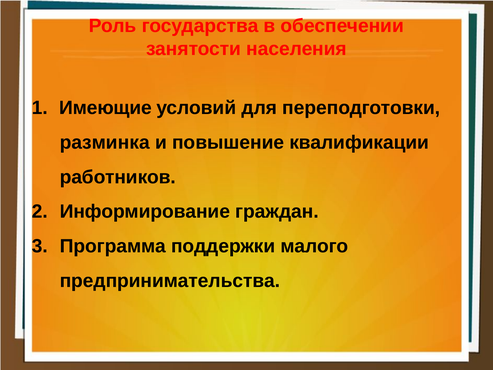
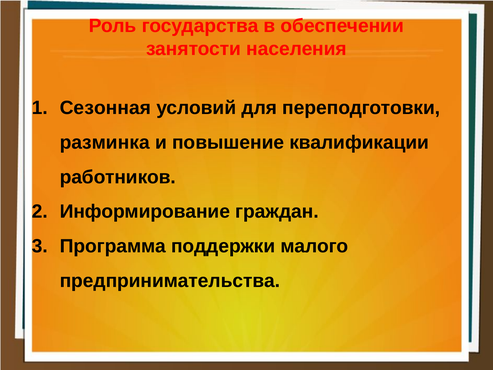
Имеющие: Имеющие -> Сезонная (105, 108)
